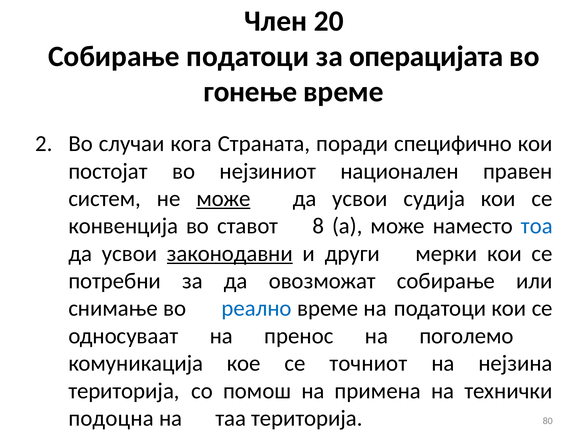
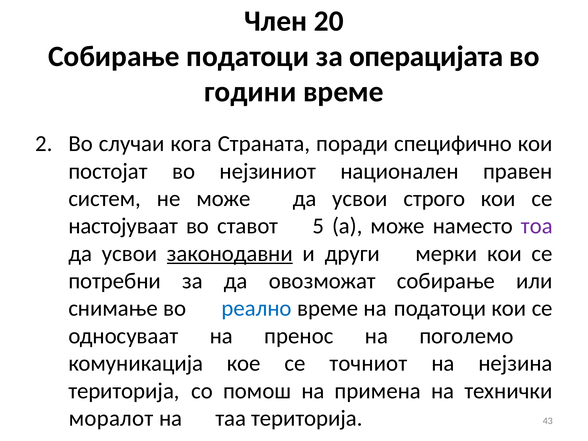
гонење: гонење -> години (250, 92)
може underline: present -> none (223, 199)
судија: судија -> строго (434, 199)
конвенција: конвенција -> настојуваат (123, 226)
8: 8 -> 5 (318, 226)
тоа colour: blue -> purple (537, 226)
подоцна: подоцна -> моралот (111, 418)
80: 80 -> 43 (548, 421)
